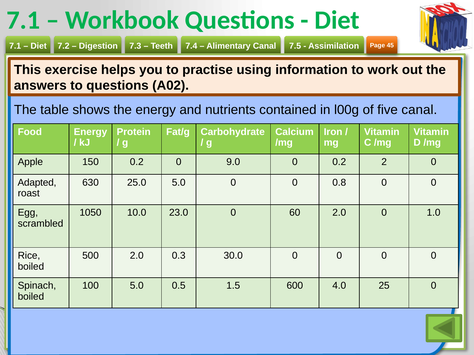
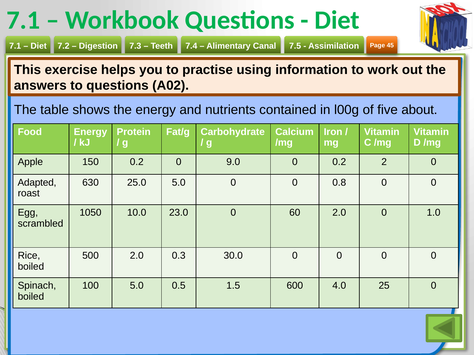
five canal: canal -> about (419, 110)
